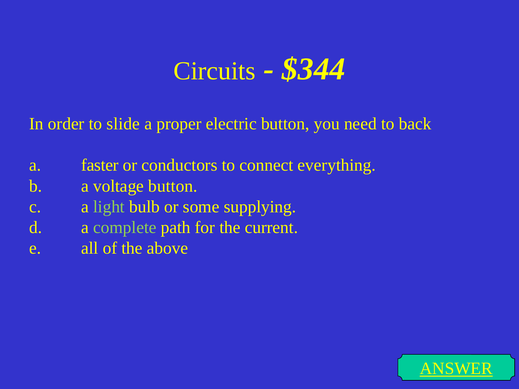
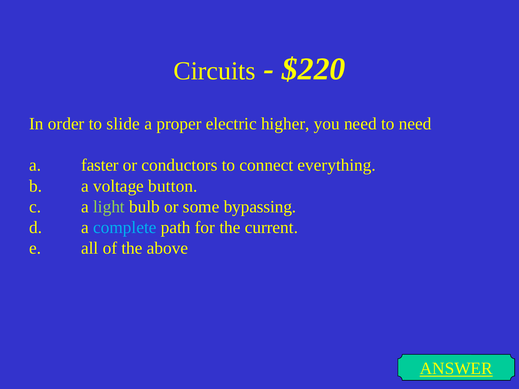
$344: $344 -> $220 (314, 69)
electric button: button -> higher (285, 124)
to back: back -> need (415, 124)
supplying: supplying -> bypassing (260, 207)
complete colour: light green -> light blue (125, 228)
